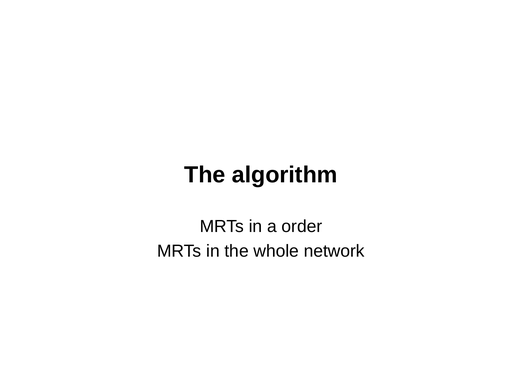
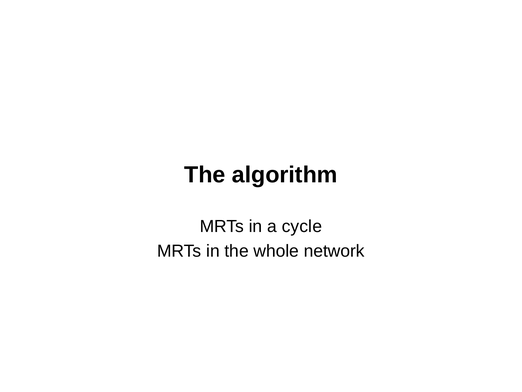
order: order -> cycle (302, 226)
